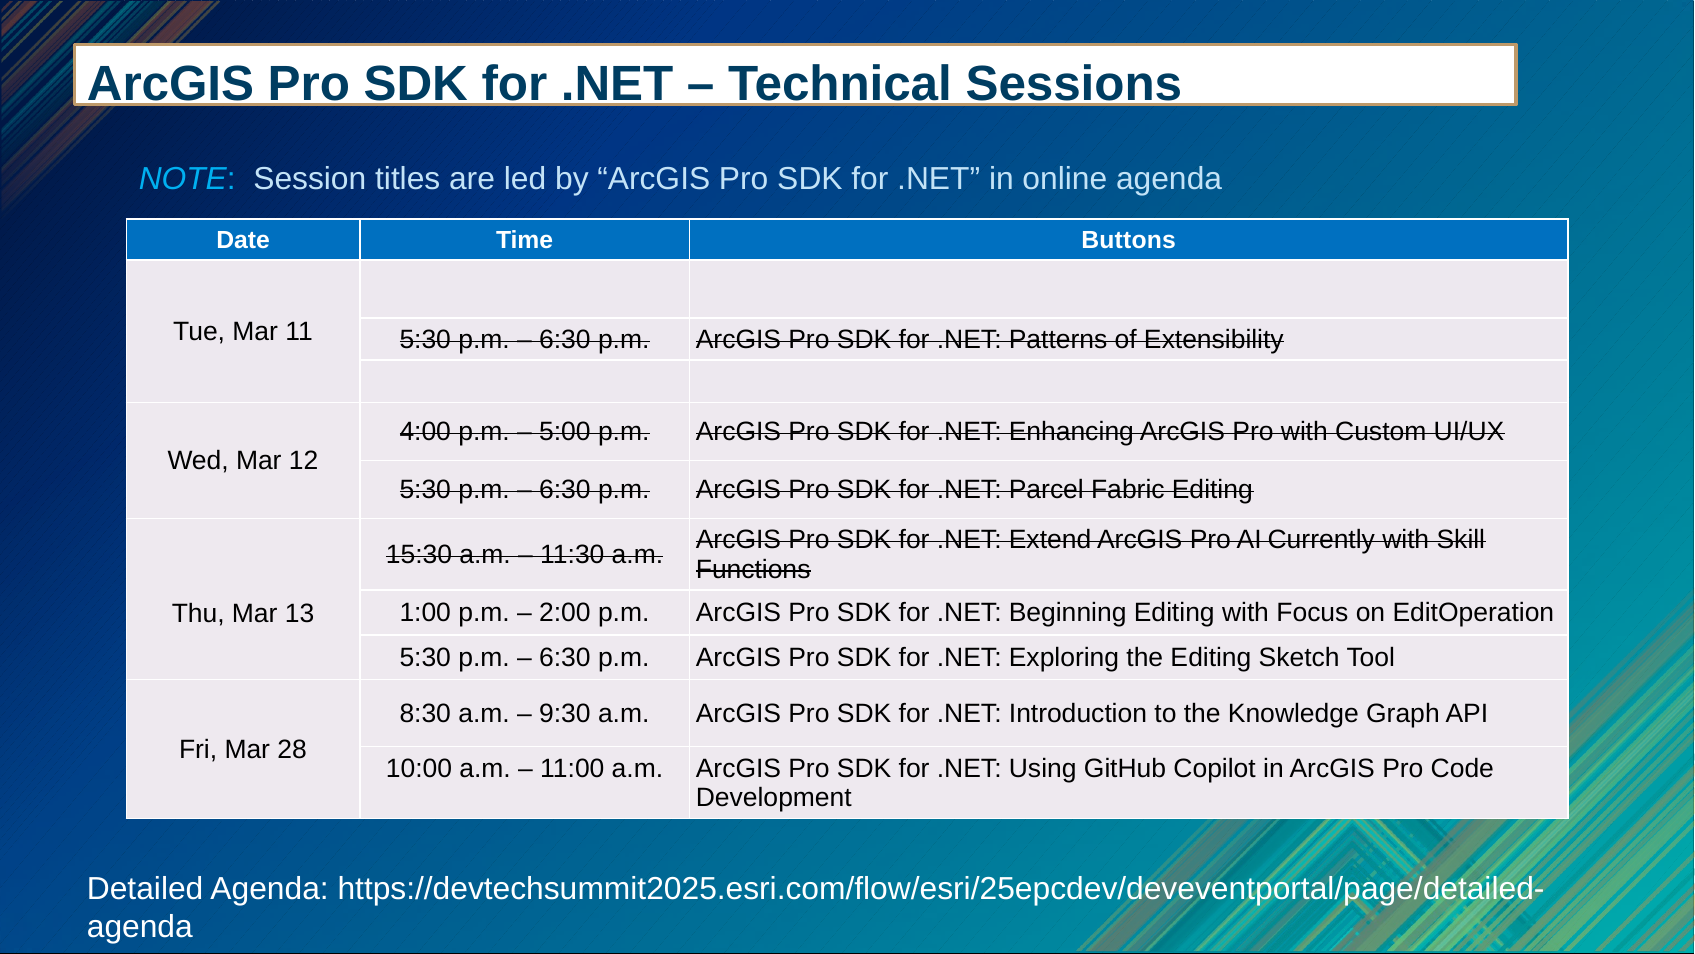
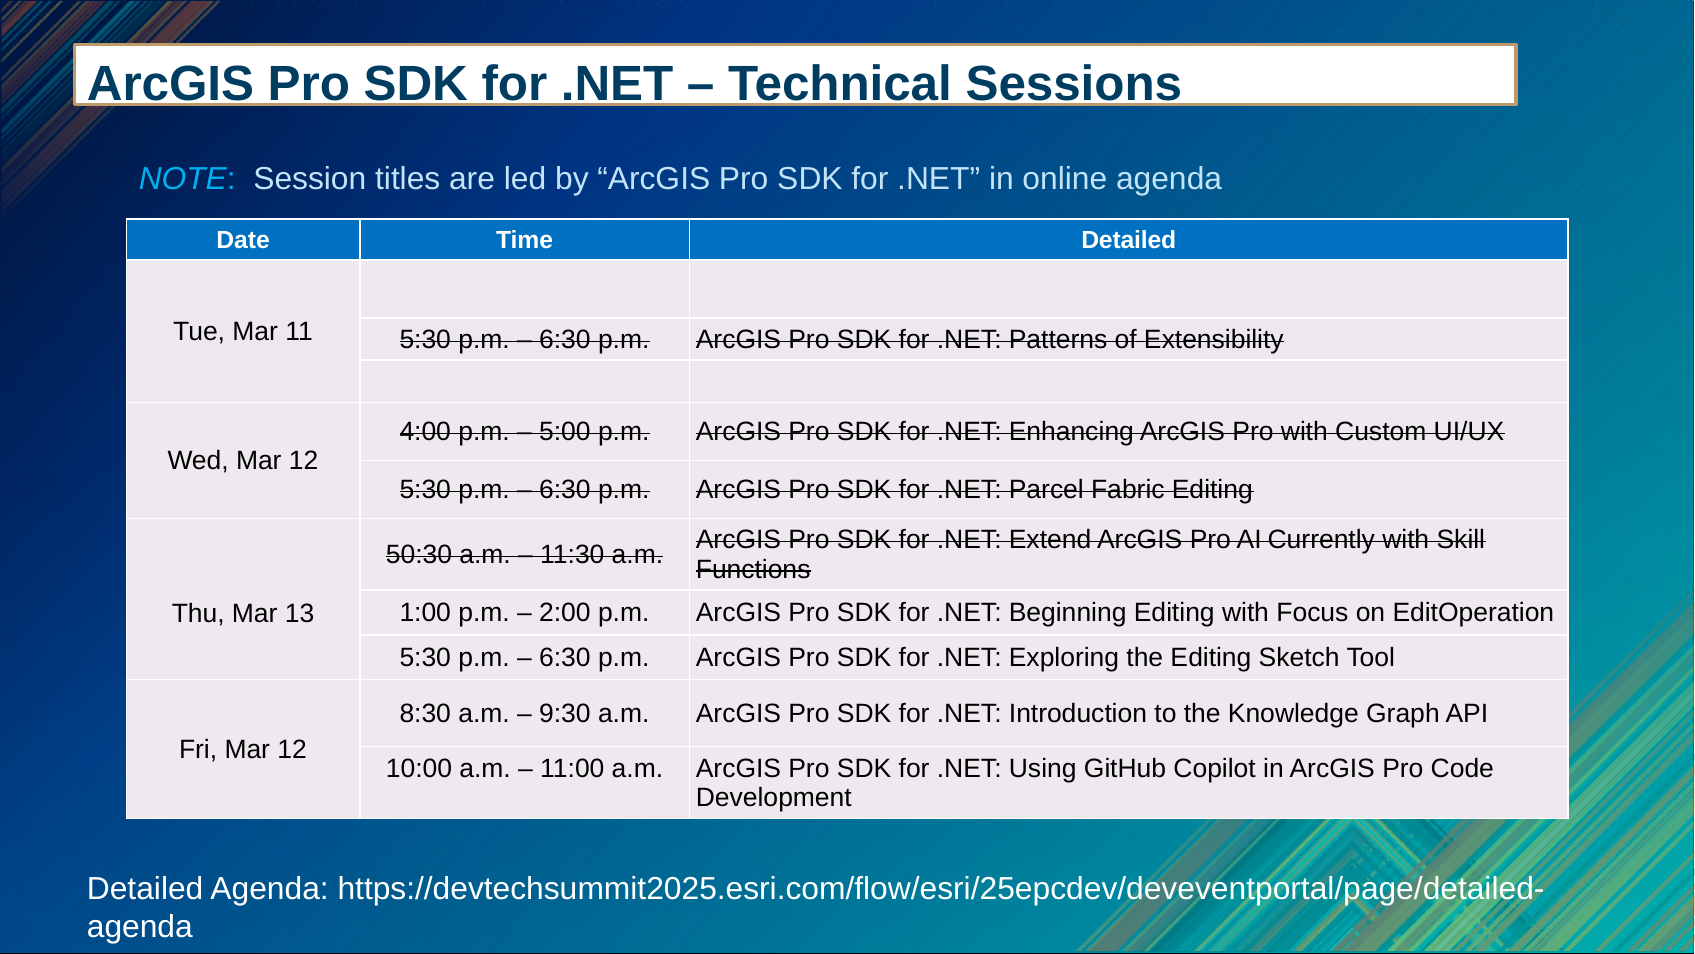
Time Buttons: Buttons -> Detailed (1129, 240)
15:30: 15:30 -> 50:30 (419, 554)
Fri Mar 28: 28 -> 12 (292, 749)
